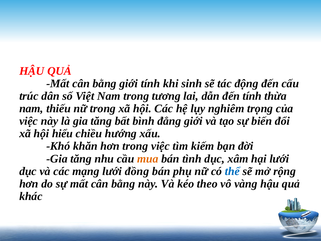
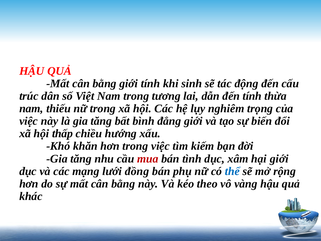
hiểu: hiểu -> thấp (62, 133)
mua colour: orange -> red (148, 159)
hại lưới: lưới -> giới (279, 159)
